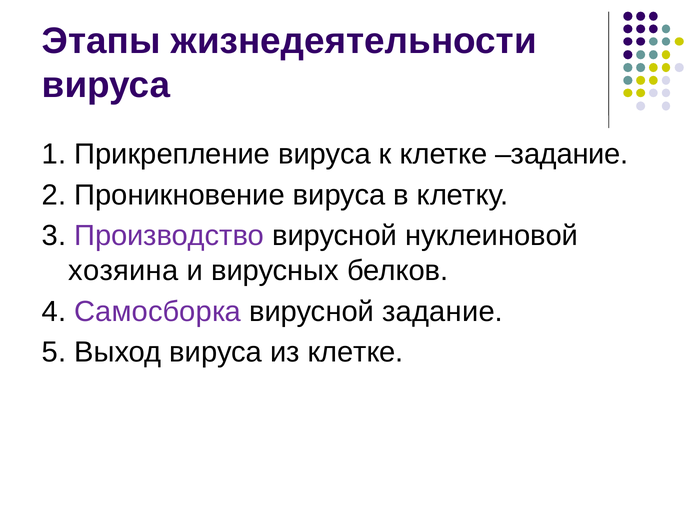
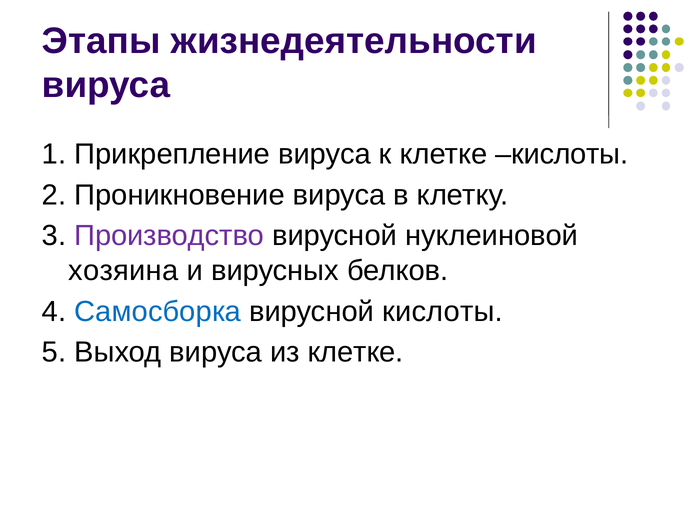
клетке задание: задание -> кислоты (562, 154)
Самосборка colour: purple -> blue (158, 312)
вирусной задание: задание -> кислоты (443, 312)
